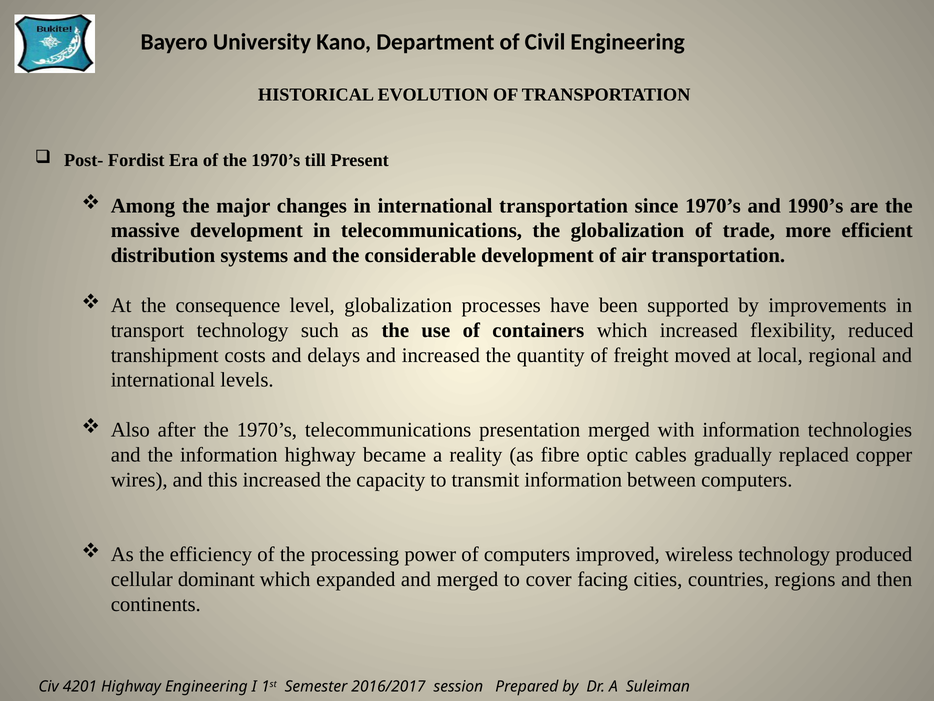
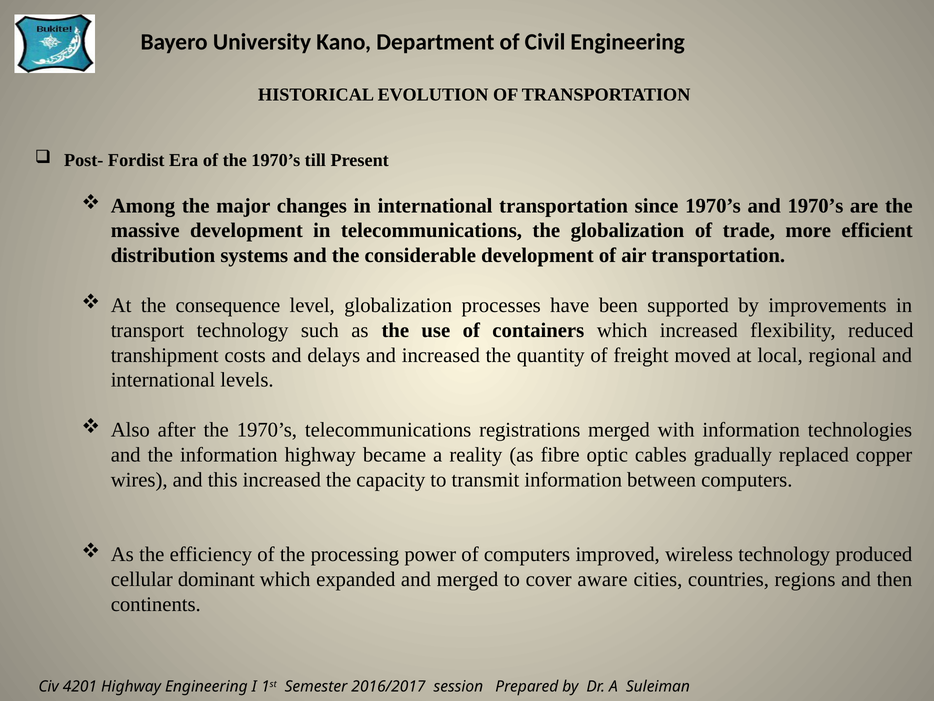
and 1990’s: 1990’s -> 1970’s (815, 206)
presentation: presentation -> registrations (530, 430)
facing: facing -> aware (603, 579)
